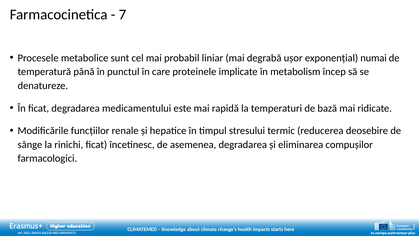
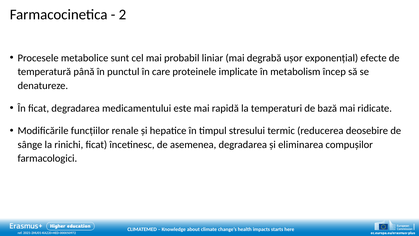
7: 7 -> 2 (122, 15)
numai: numai -> efecte (374, 58)
